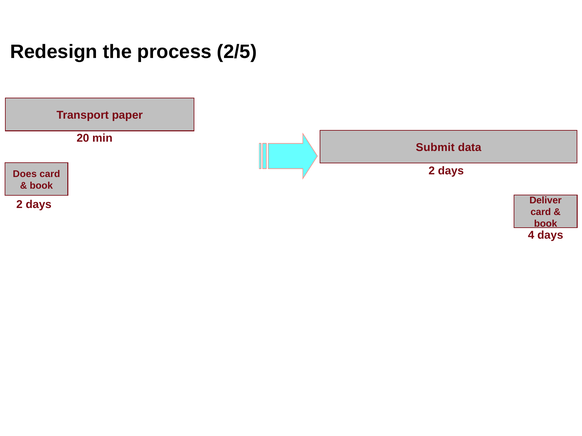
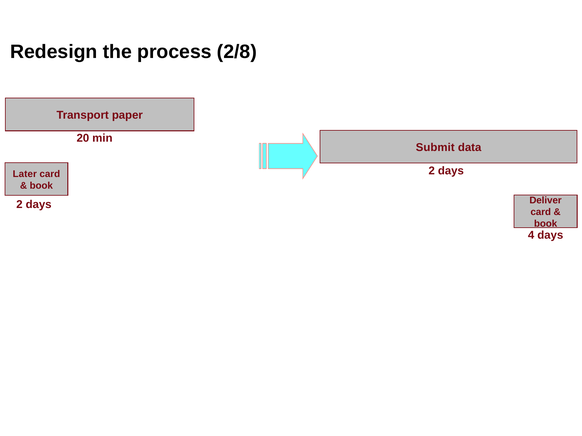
2/5: 2/5 -> 2/8 (237, 52)
Does: Does -> Later (25, 174)
